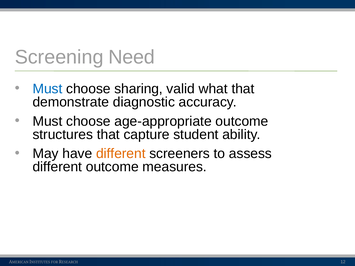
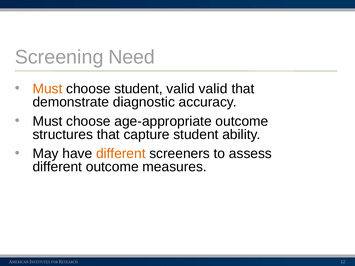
Must colour: blue -> orange (47, 89)
choose sharing: sharing -> student (139, 89)
valid what: what -> valid (213, 89)
